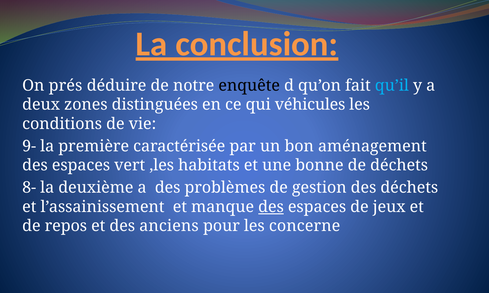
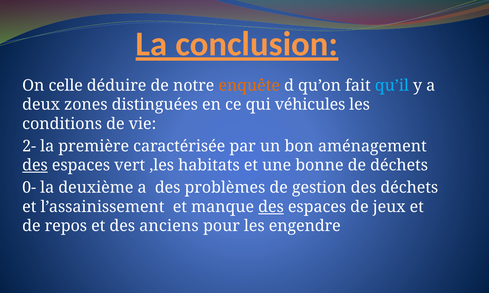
prés: prés -> celle (66, 86)
enquête colour: black -> orange (249, 86)
9-: 9- -> 2- (29, 146)
des underline: none -> present (35, 166)
8-: 8- -> 0- (29, 188)
concerne: concerne -> engendre (305, 226)
